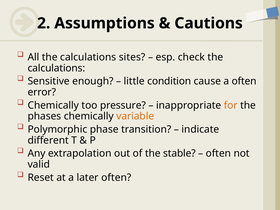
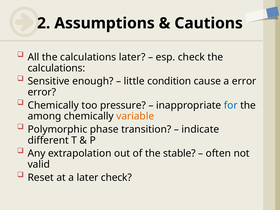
calculations sites: sites -> later (132, 57)
a often: often -> error (244, 81)
for colour: orange -> blue (231, 105)
phases: phases -> among (44, 116)
later often: often -> check (116, 177)
